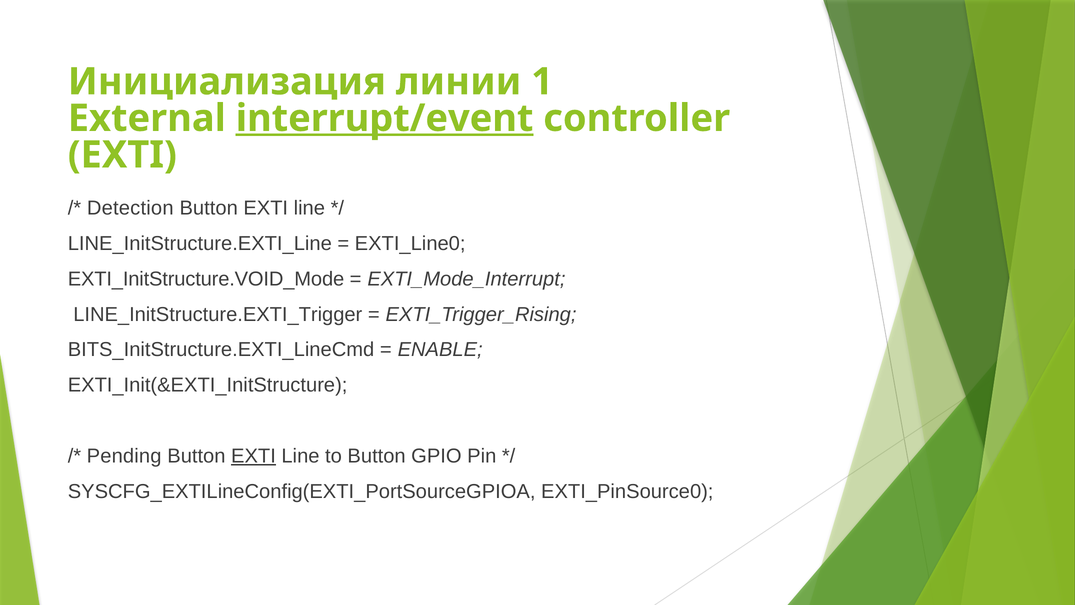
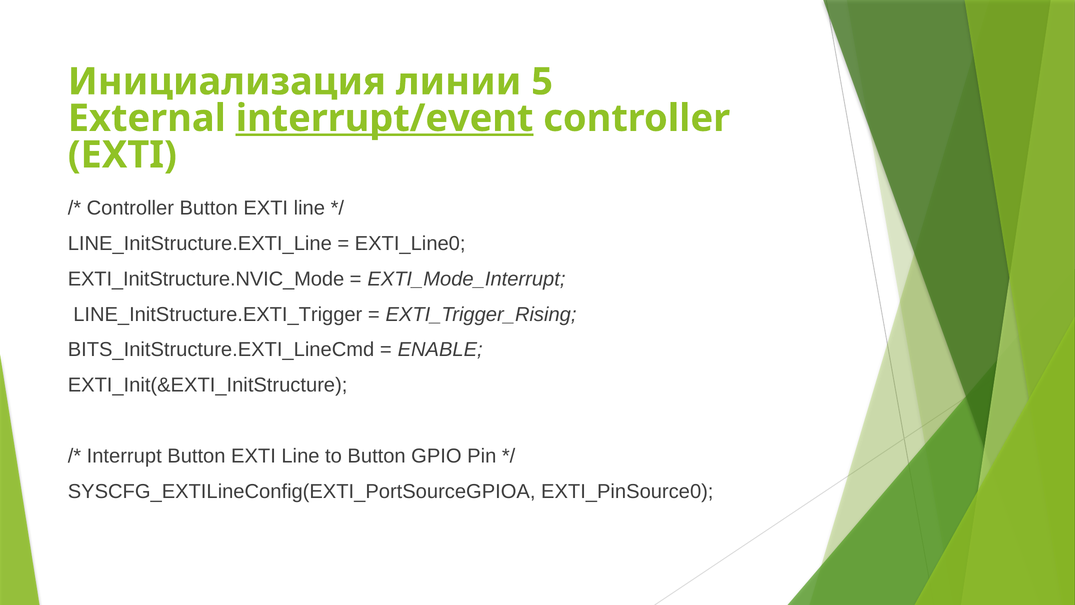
1: 1 -> 5 (542, 82)
Detection: Detection -> Controller (130, 208)
EXTI_InitStructure.VOID_Mode: EXTI_InitStructure.VOID_Mode -> EXTI_InitStructure.NVIC_Mode (206, 279)
Pending: Pending -> Interrupt (124, 456)
EXTI underline: present -> none (253, 456)
